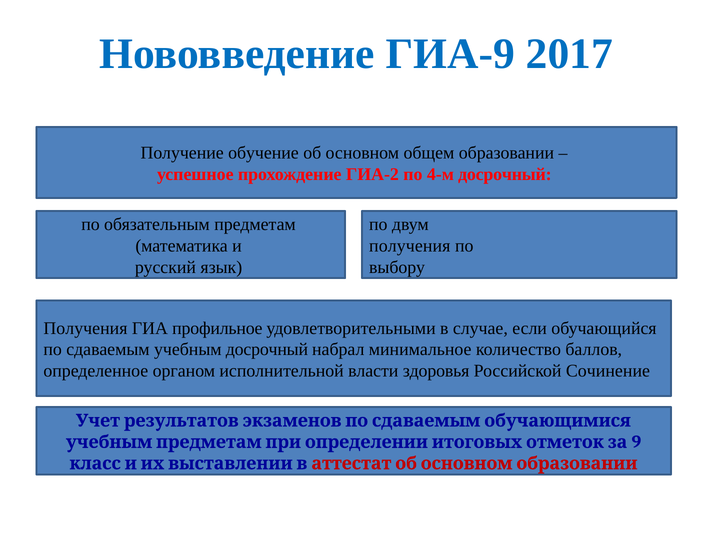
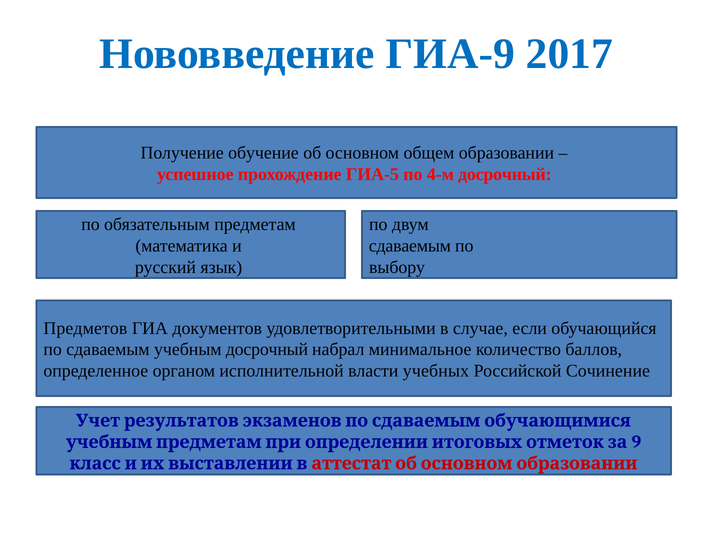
ГИА-2: ГИА-2 -> ГИА-5 (372, 175)
получения: получения -> сдаваемым (410, 246)
Получения: Получения -> Предметов (85, 329)
профильное: профильное -> документов (217, 329)
здоровья: здоровья -> учебных (436, 371)
